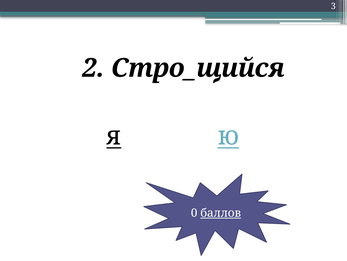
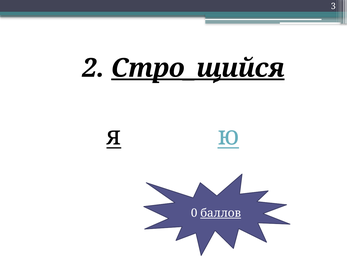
Стро_щийся underline: none -> present (198, 68)
